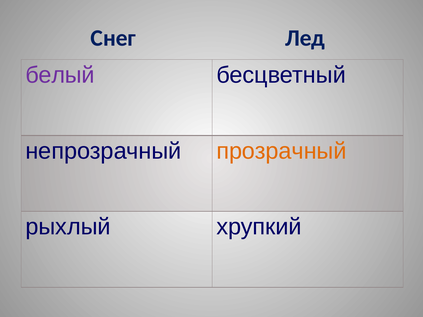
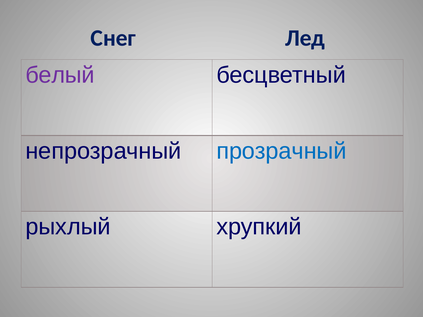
прозрачный colour: orange -> blue (281, 151)
